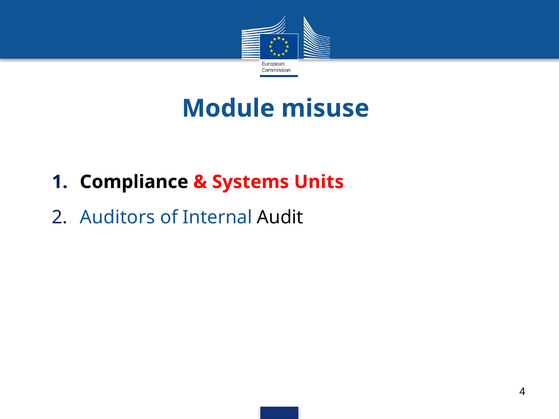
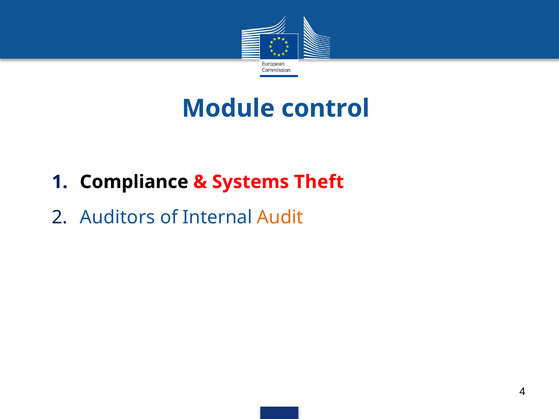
misuse: misuse -> control (325, 108)
Units: Units -> Theft (319, 182)
Audit colour: black -> orange (280, 217)
